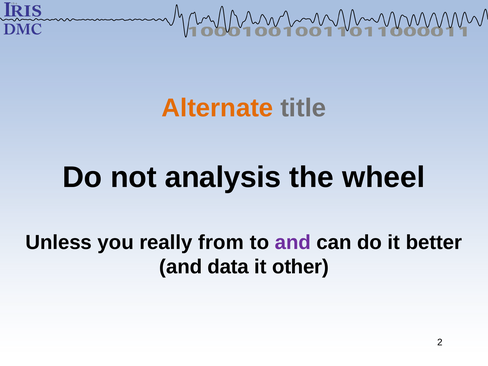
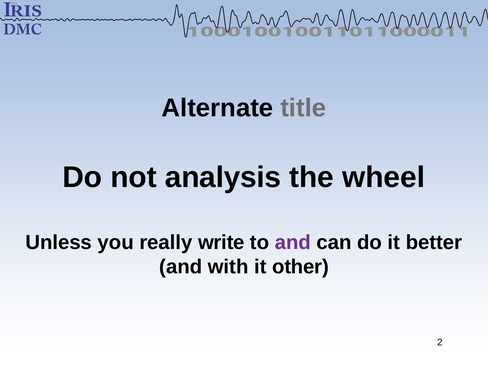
Alternate colour: orange -> black (217, 108)
from: from -> write (221, 243)
data: data -> with (228, 267)
